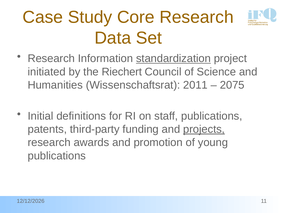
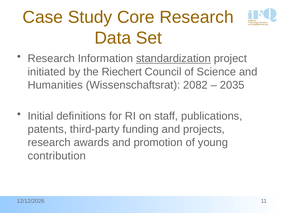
2011: 2011 -> 2082 (195, 85)
2075: 2075 -> 2035 (232, 85)
projects underline: present -> none (204, 129)
publications: publications -> contribution (57, 156)
